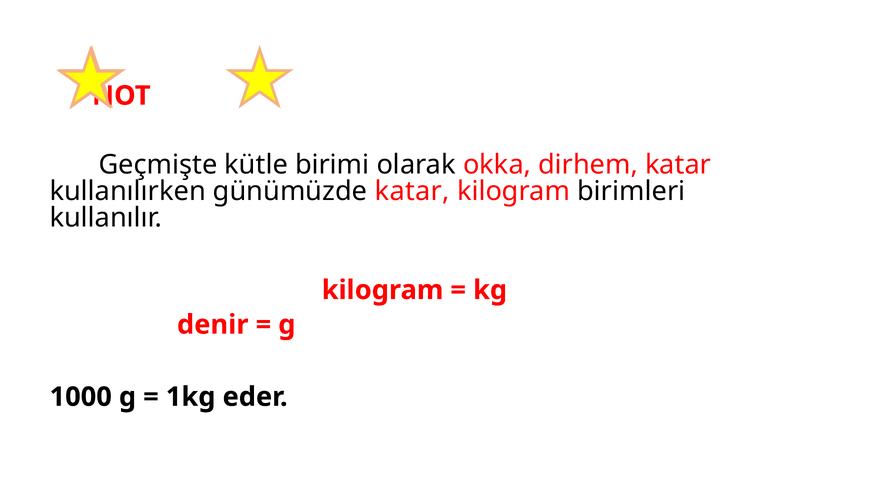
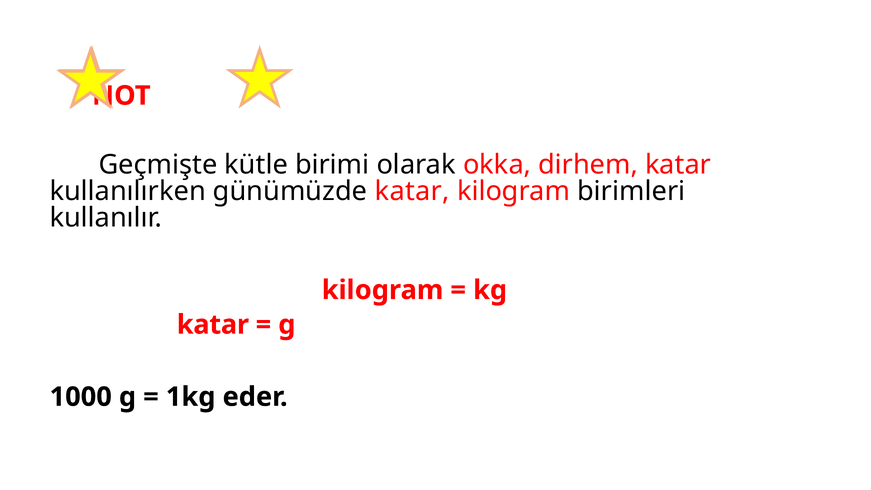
denir: denir -> katar (213, 325)
